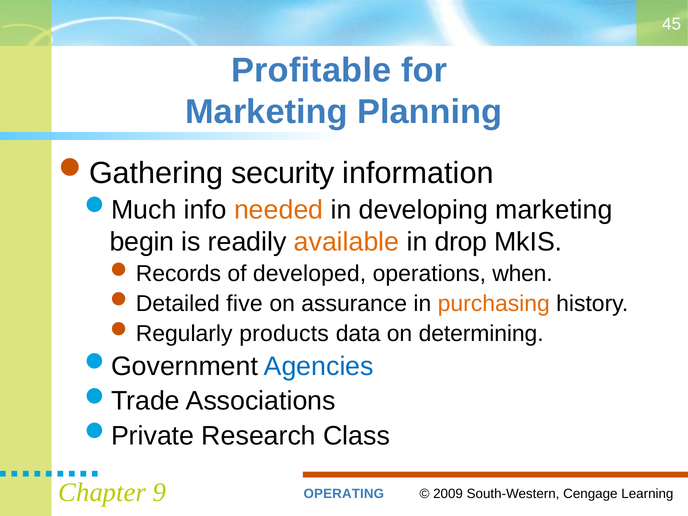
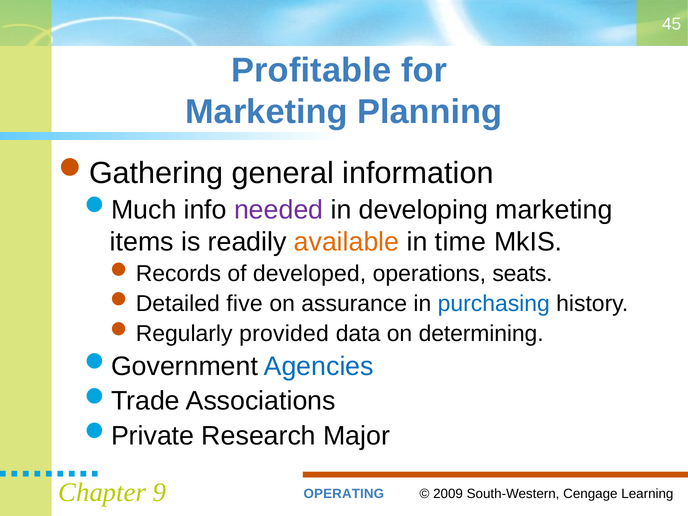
security: security -> general (283, 173)
needed colour: orange -> purple (279, 210)
begin: begin -> items (142, 242)
drop: drop -> time (461, 242)
when: when -> seats (522, 274)
purchasing colour: orange -> blue (494, 304)
products: products -> provided (284, 333)
Class: Class -> Major (357, 436)
